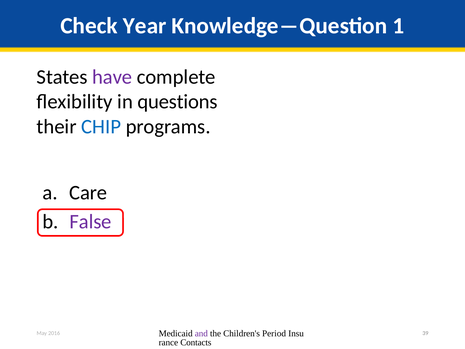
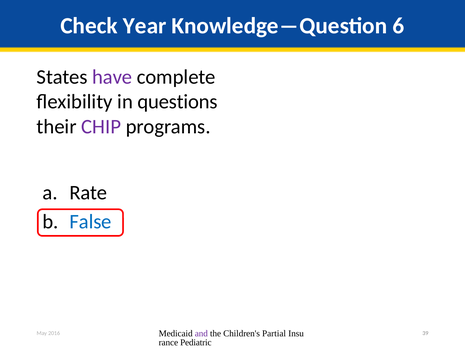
1: 1 -> 6 (398, 26)
CHIP colour: blue -> purple (101, 127)
Care: Care -> Rate (88, 193)
False colour: purple -> blue (91, 222)
Period: Period -> Partial (274, 333)
Contacts: Contacts -> Pediatric (196, 342)
